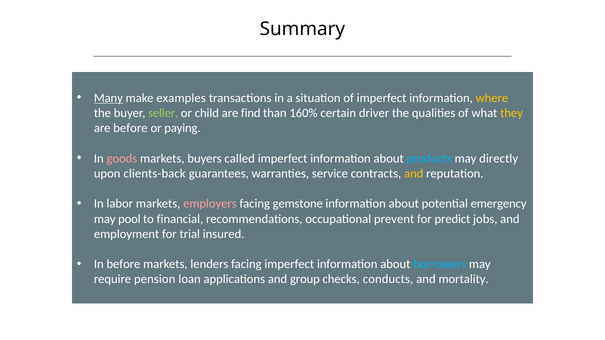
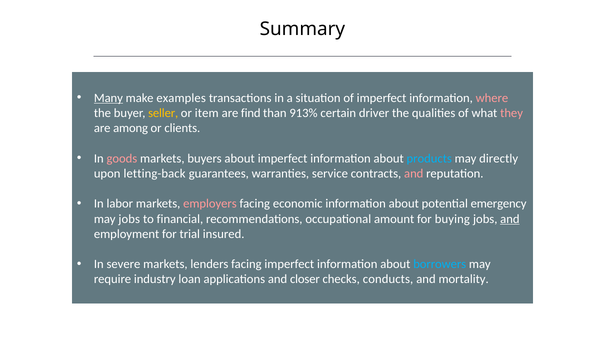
where colour: yellow -> pink (492, 98)
seller colour: light green -> yellow (163, 113)
child: child -> item (207, 113)
160%: 160% -> 913% (303, 113)
they colour: yellow -> pink (512, 113)
are before: before -> among (131, 128)
paying: paying -> clients (182, 128)
buyers called: called -> about (240, 159)
clients-back: clients-back -> letting-back (155, 174)
and colour: yellow -> pink (414, 174)
gemstone: gemstone -> economic (298, 204)
may pool: pool -> jobs (129, 219)
prevent: prevent -> amount (394, 219)
predict: predict -> buying (452, 219)
and underline: none -> present (510, 219)
In before: before -> severe (123, 264)
pension: pension -> industry (155, 280)
group: group -> closer (305, 280)
